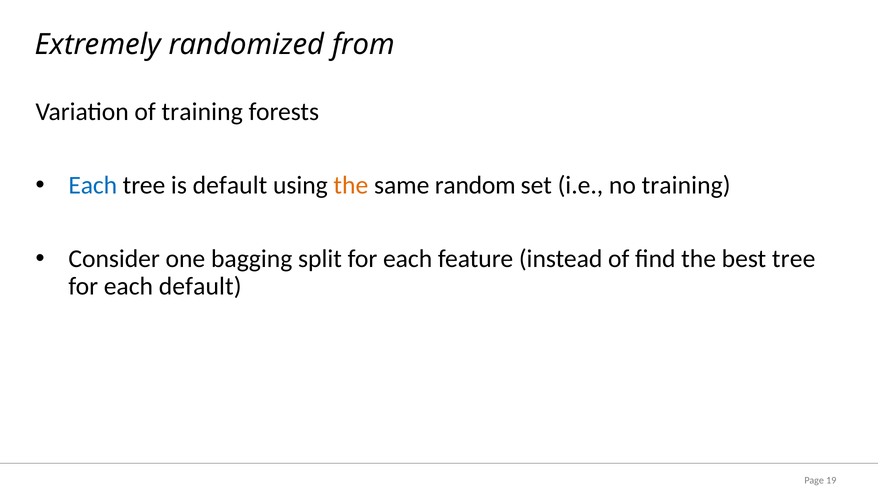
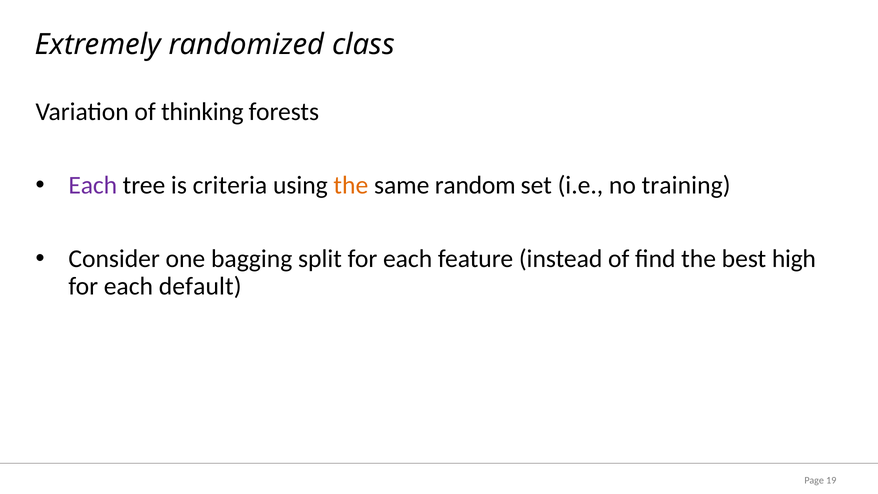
from: from -> class (363, 45)
of training: training -> thinking (202, 112)
Each colour: blue -> purple (93, 185)
is default: default -> criteria (230, 185)
best tree: tree -> high (794, 259)
